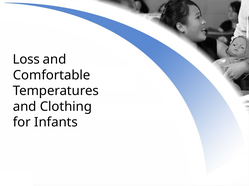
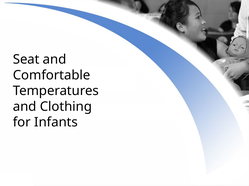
Loss: Loss -> Seat (26, 60)
